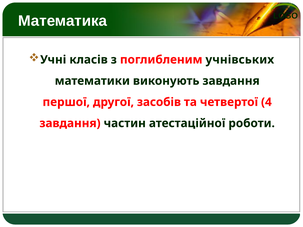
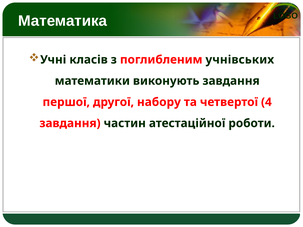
засобів: засобів -> набору (159, 102)
